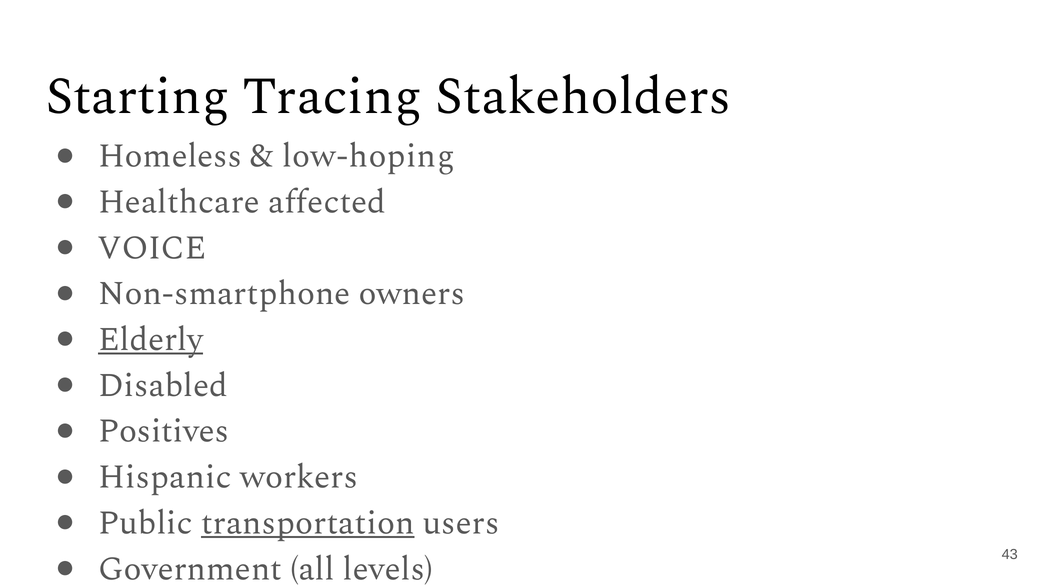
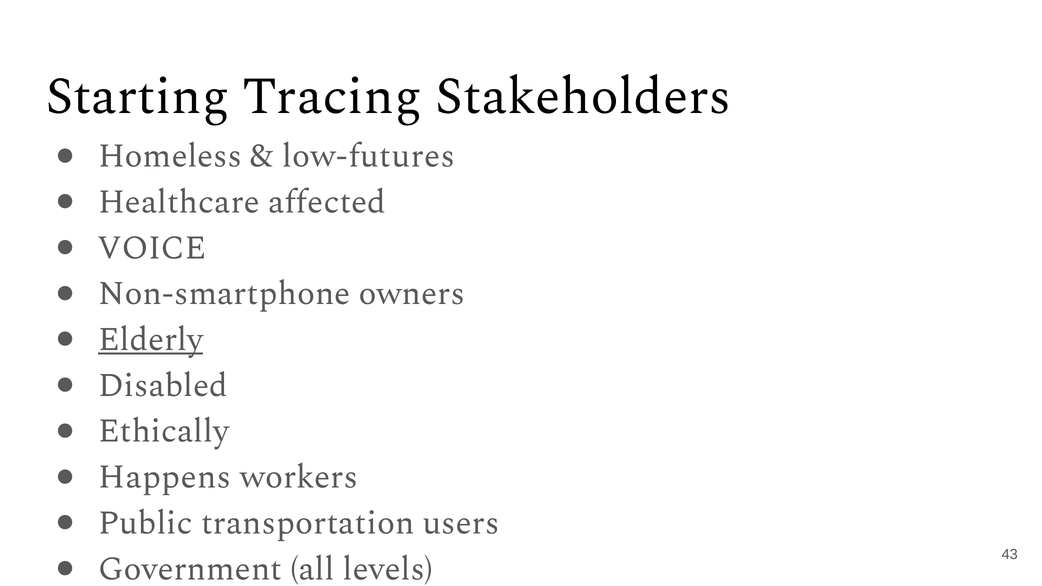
low-hoping: low-hoping -> low-futures (369, 156)
Positives: Positives -> Ethically (164, 431)
Hispanic: Hispanic -> Happens (165, 477)
transportation underline: present -> none (308, 523)
